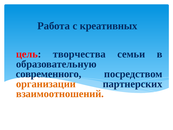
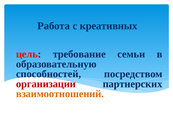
творчества: творчества -> требование (79, 54)
современного: современного -> способностей (49, 74)
организации colour: orange -> red (46, 84)
